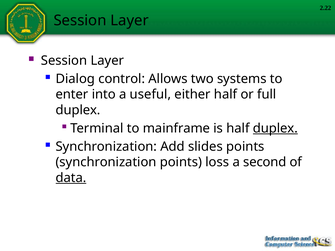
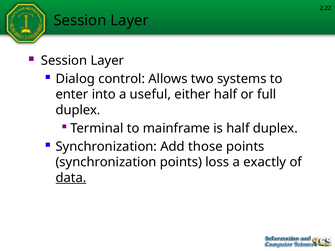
duplex underline: present -> none (275, 128)
slides: slides -> those (205, 147)
second: second -> exactly (265, 162)
